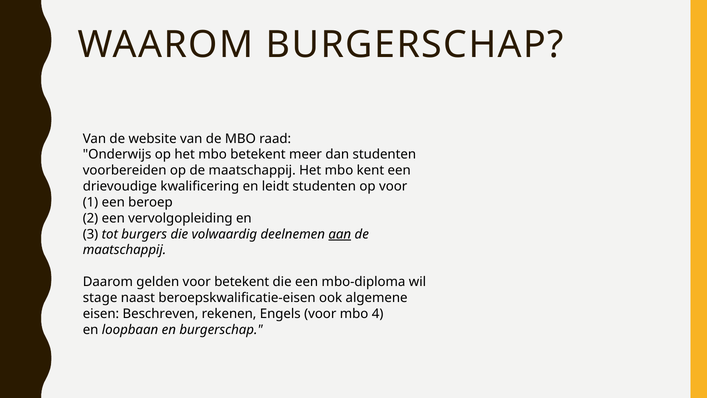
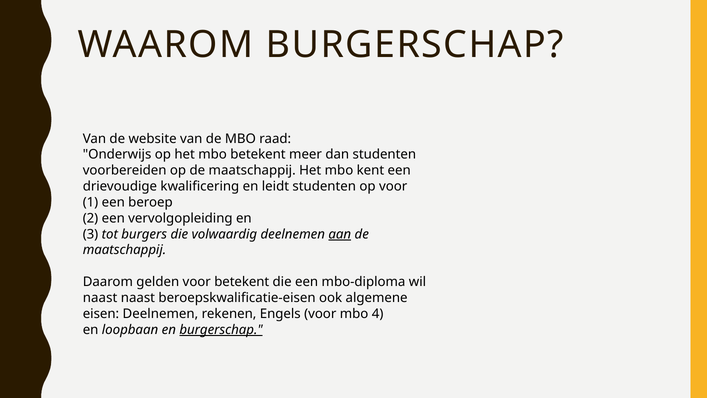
stage: stage -> naast (100, 298)
eisen Beschreven: Beschreven -> Deelnemen (160, 314)
burgerschap underline: none -> present (221, 329)
